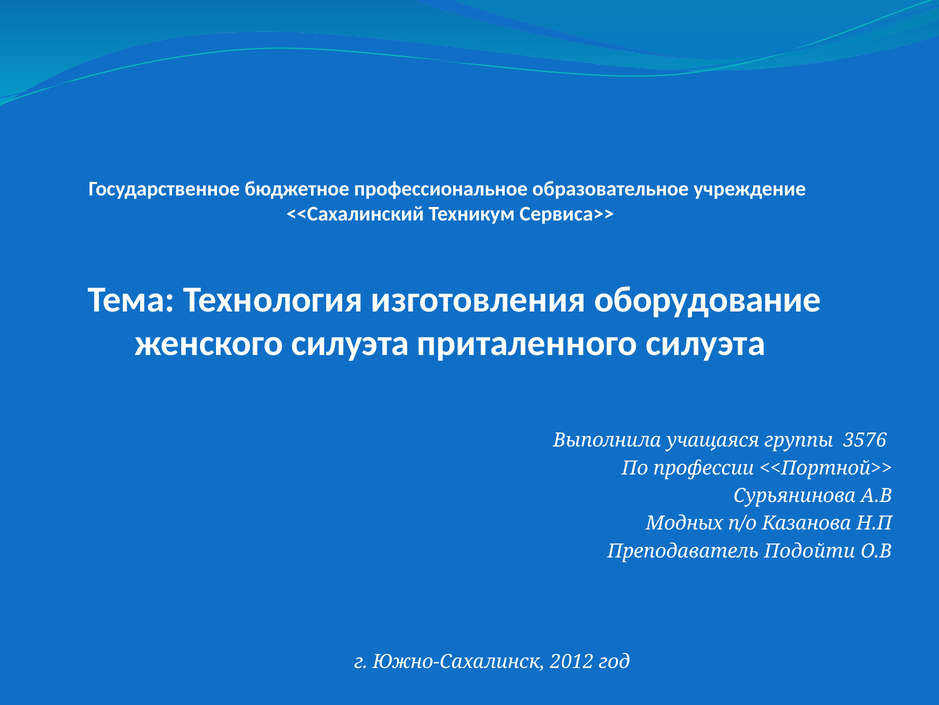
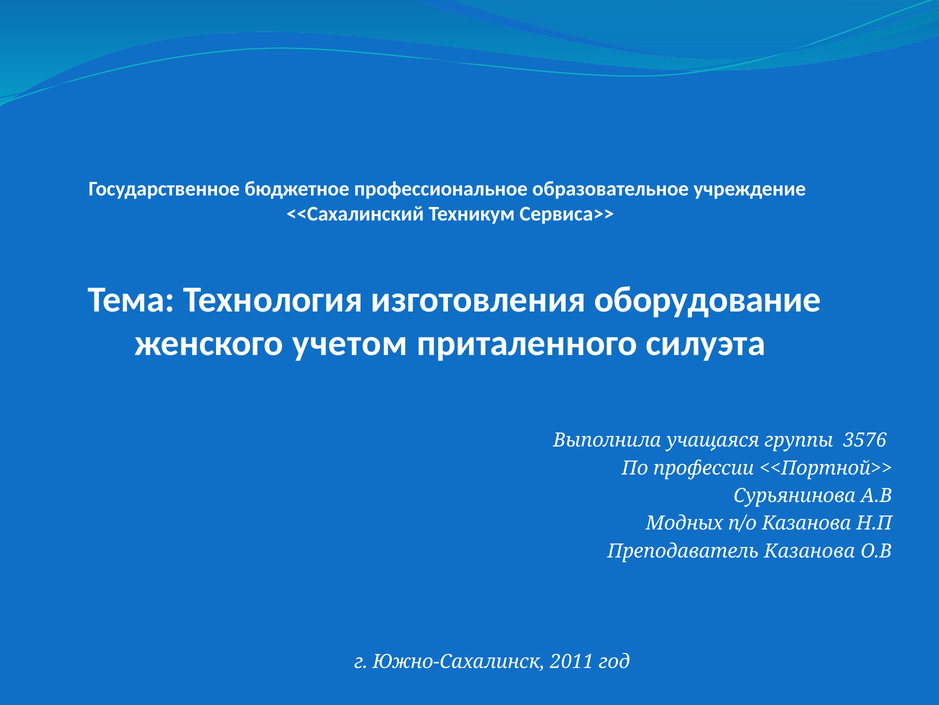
женского силуэта: силуэта -> учетом (350, 343)
Преподаватель Подойти: Подойти -> Казанова (810, 551)
2012: 2012 -> 2011 (572, 661)
